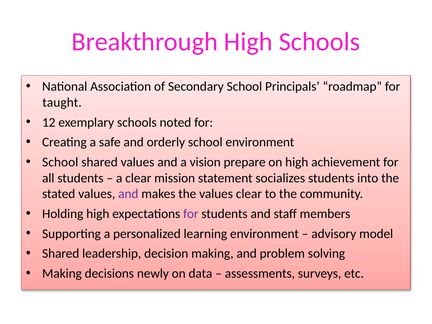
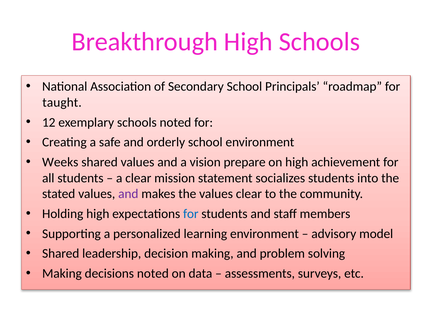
School: School -> Weeks (60, 162)
for colour: purple -> blue (191, 214)
decisions newly: newly -> noted (153, 274)
